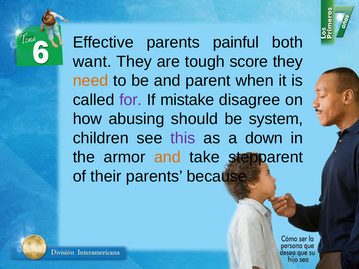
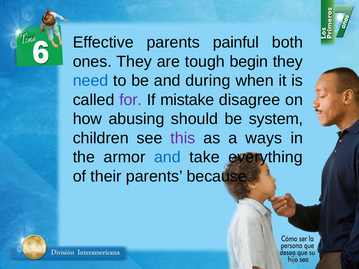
want: want -> ones (92, 62)
score: score -> begin (249, 62)
need colour: orange -> blue (91, 81)
parent: parent -> during (208, 81)
down: down -> ways (264, 138)
and colour: orange -> blue (167, 157)
stepparent: stepparent -> everything (266, 157)
